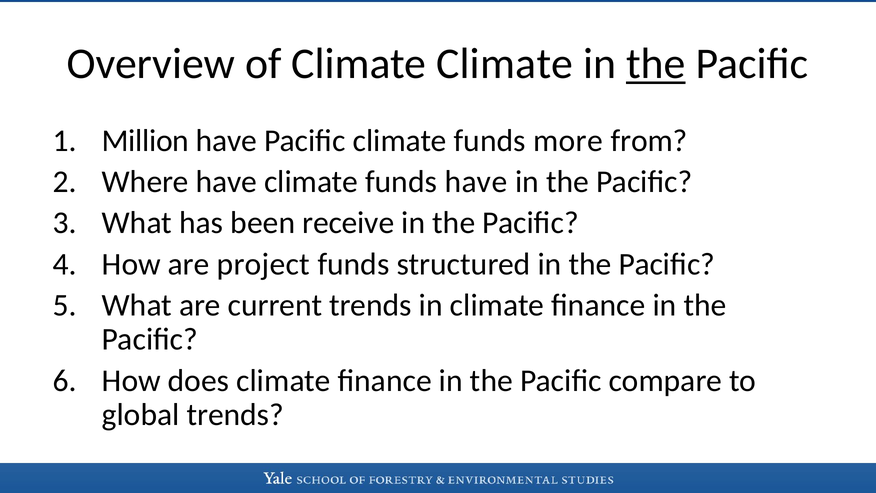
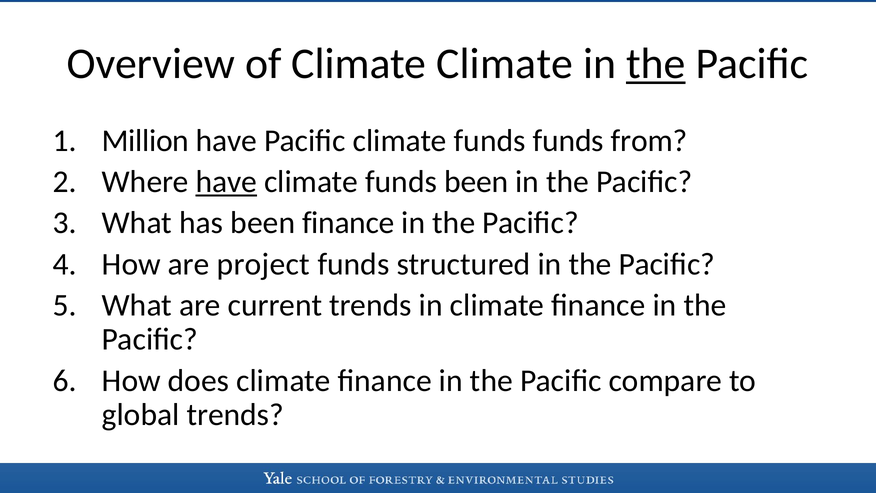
funds more: more -> funds (568, 141)
have underline: none -> present (226, 182)
funds have: have -> been (476, 182)
been receive: receive -> finance (348, 223)
